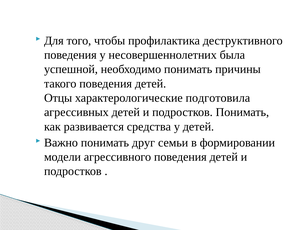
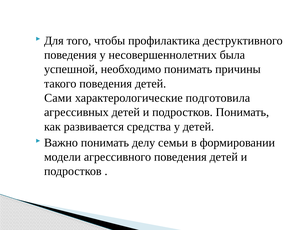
Отцы: Отцы -> Сами (58, 98)
друг: друг -> делу (144, 143)
